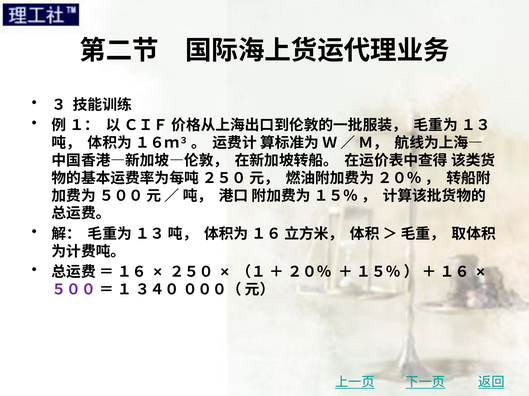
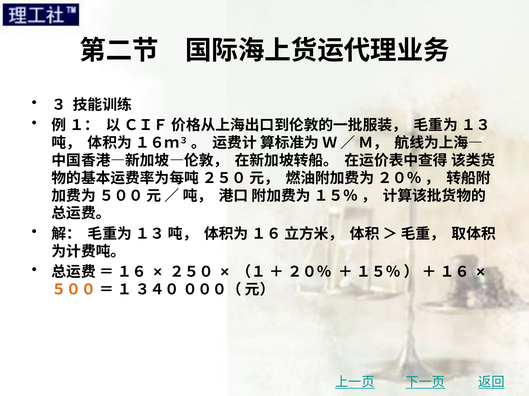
５００ colour: purple -> orange (74, 290)
